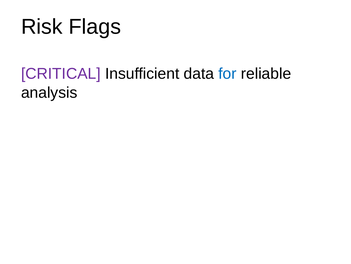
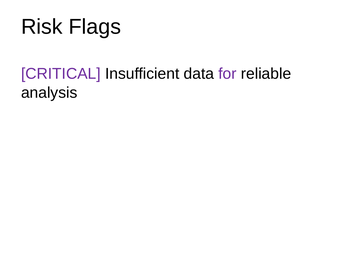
for colour: blue -> purple (228, 74)
